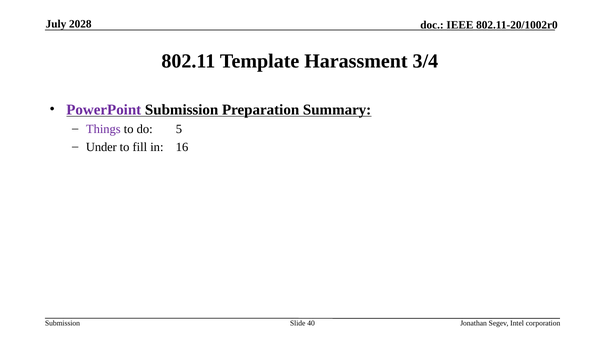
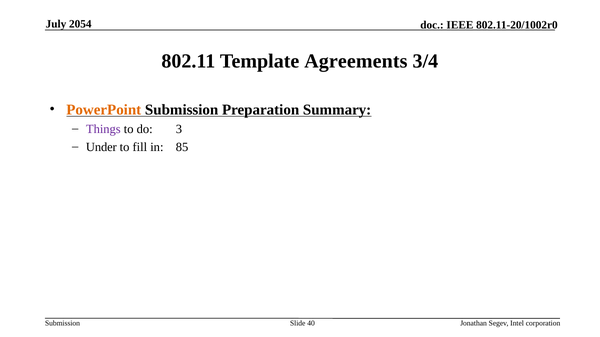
2028: 2028 -> 2054 (80, 24)
Harassment: Harassment -> Agreements (356, 61)
PowerPoint colour: purple -> orange (104, 110)
5: 5 -> 3 (179, 129)
16: 16 -> 85 (182, 147)
